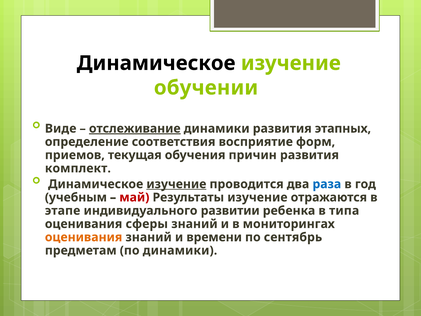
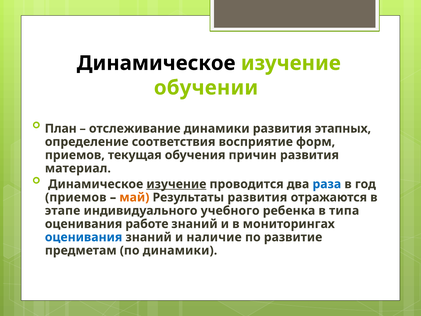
Виде: Виде -> План (61, 128)
отслеживание underline: present -> none (135, 128)
комплект: комплект -> материал (78, 168)
учебным: учебным -> приемов (76, 197)
май colour: red -> orange (134, 197)
Результаты изучение: изучение -> развития (257, 197)
развитии: развитии -> учебного (230, 211)
сферы: сферы -> работе (147, 224)
оценивания colour: orange -> blue (84, 237)
времени: времени -> наличие (214, 237)
сентябрь: сентябрь -> развитие (293, 237)
